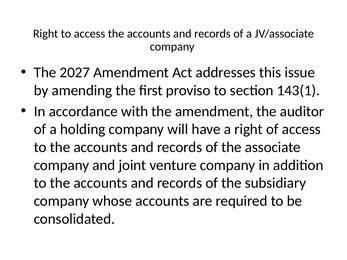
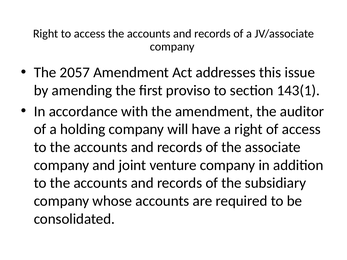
2027: 2027 -> 2057 (75, 72)
